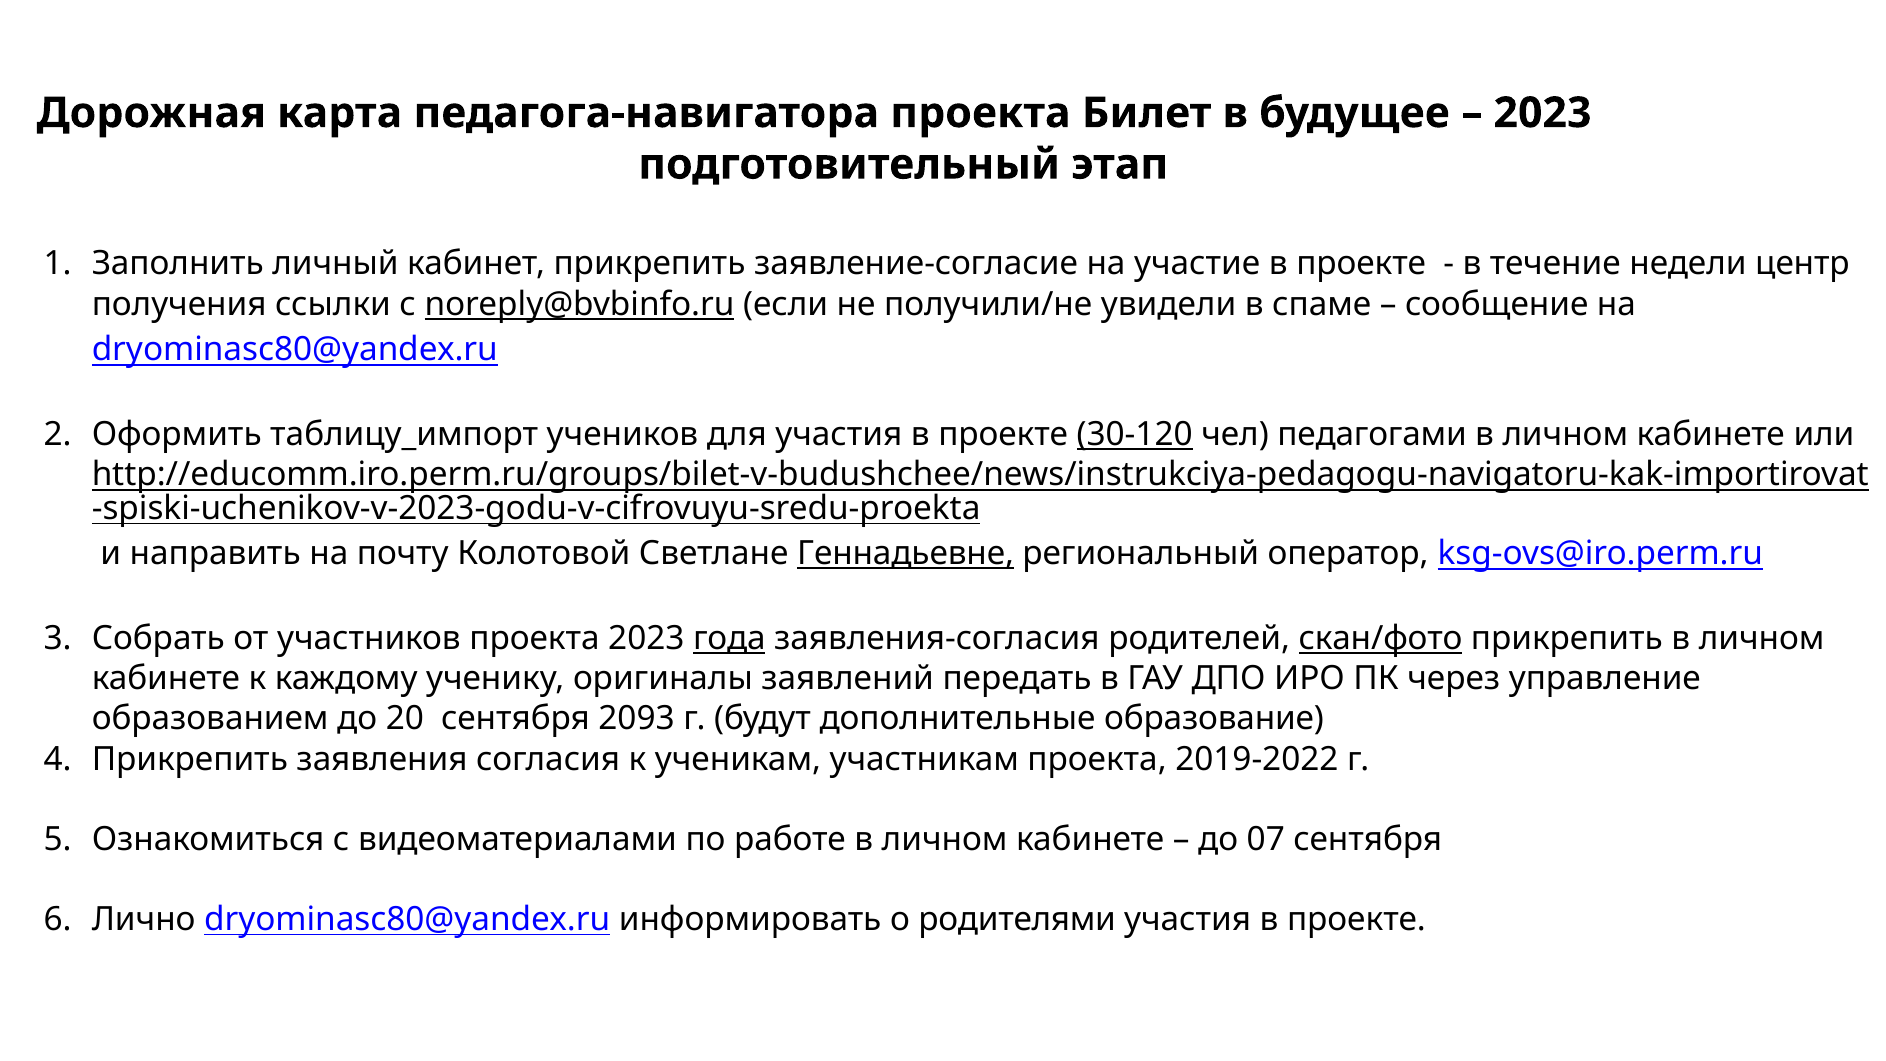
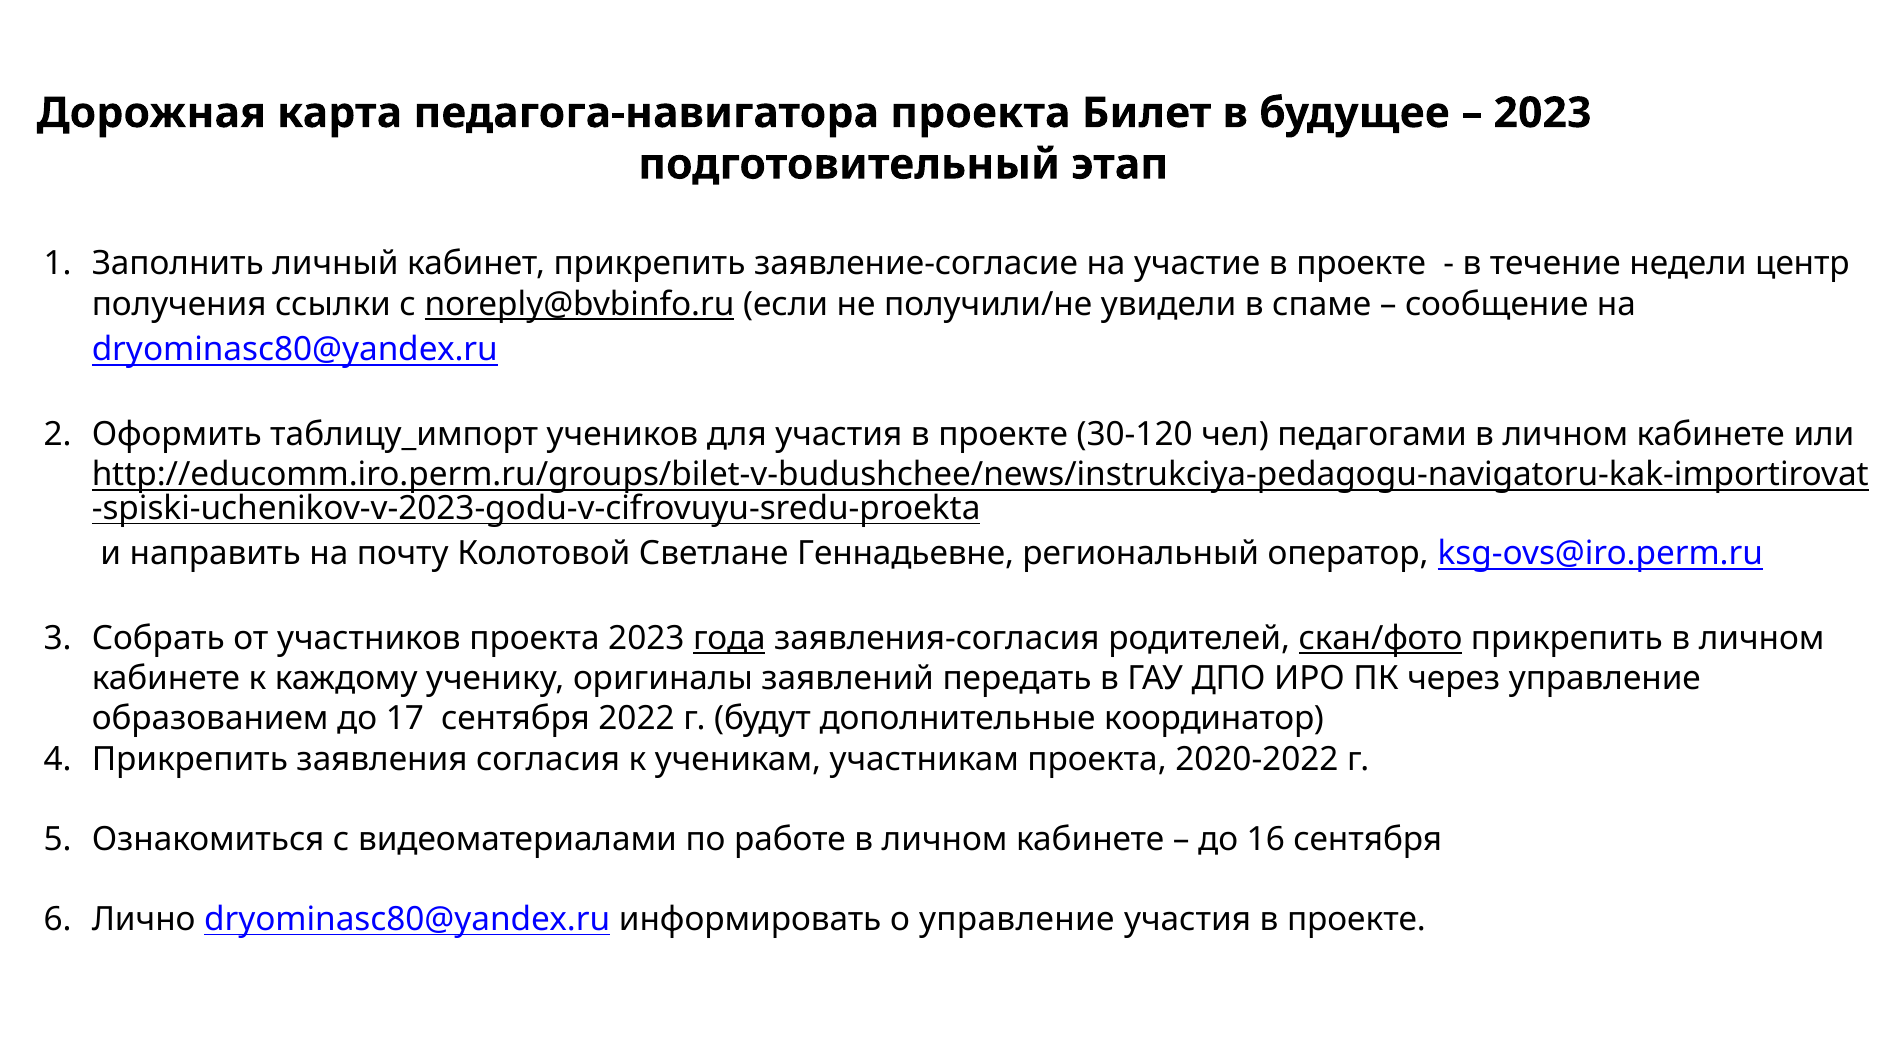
30-120 underline: present -> none (1135, 435)
Геннадьевне underline: present -> none (906, 553)
20: 20 -> 17 (405, 719)
2093: 2093 -> 2022 (637, 719)
образование: образование -> координатор (1214, 719)
2019-2022: 2019-2022 -> 2020-2022 (1257, 759)
07: 07 -> 16 (1266, 839)
о родителями: родителями -> управление (1017, 919)
